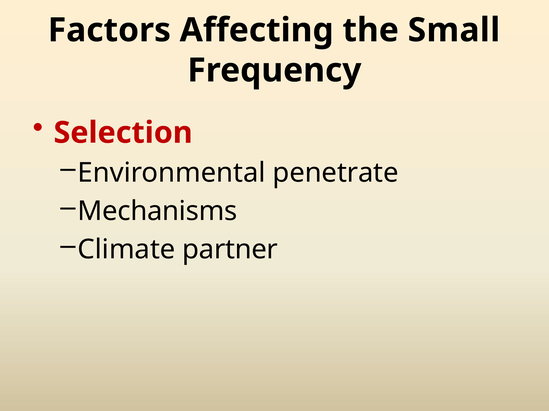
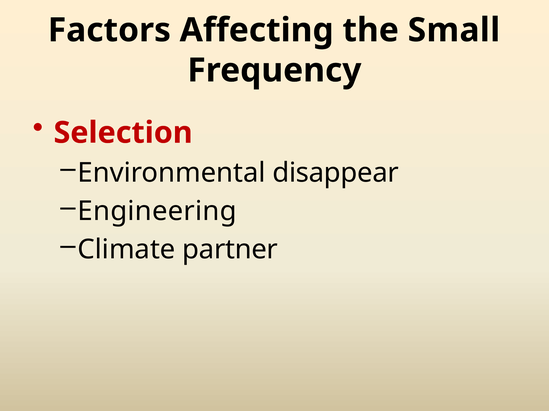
penetrate: penetrate -> disappear (336, 173)
Mechanisms: Mechanisms -> Engineering (157, 211)
